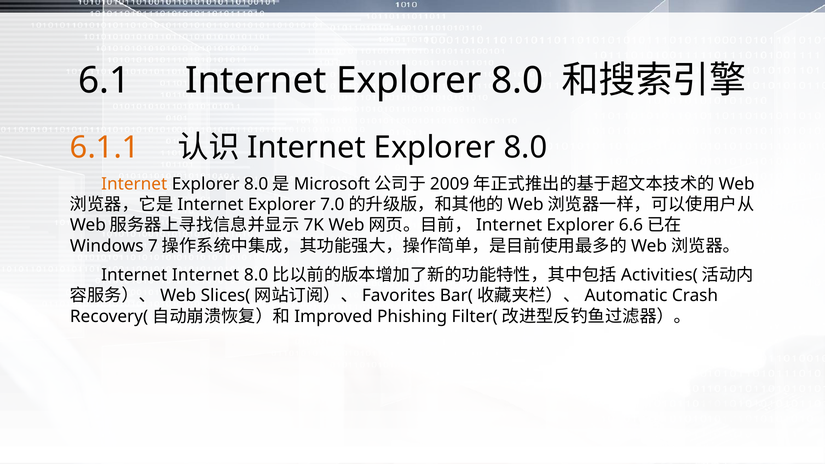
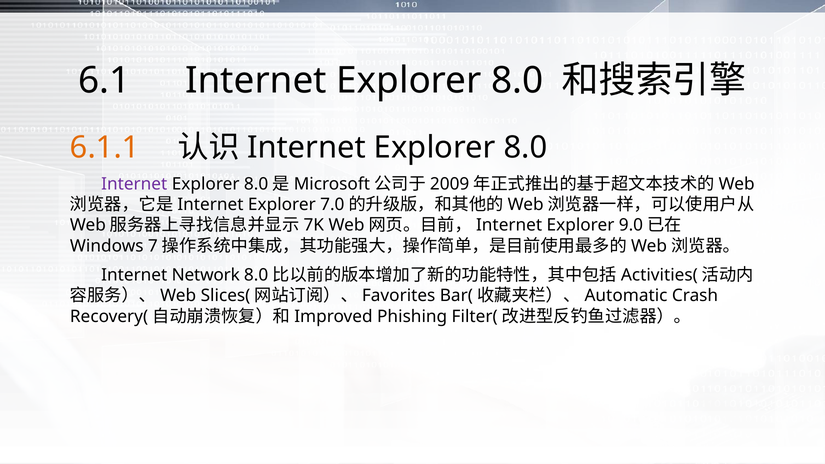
Internet colour: orange -> purple (134, 184)
6.6: 6.6 -> 9.0 (631, 225)
Internet Internet: Internet -> Network (206, 275)
